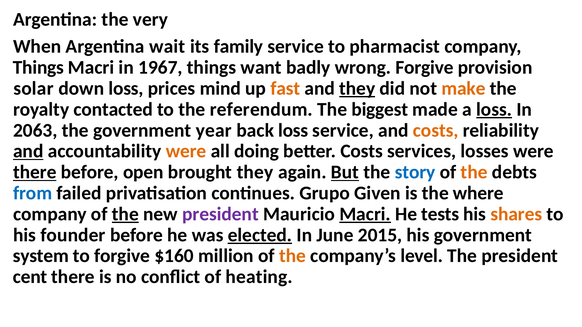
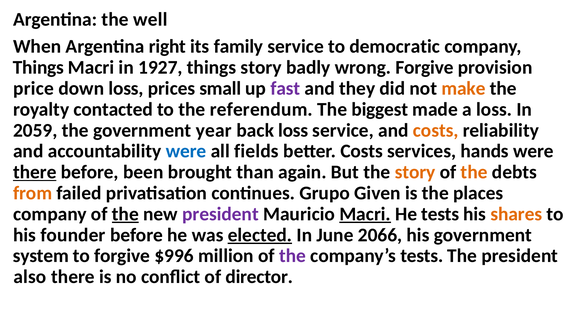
very: very -> well (150, 20)
wait: wait -> right (167, 47)
pharmacist: pharmacist -> democratic (395, 47)
1967: 1967 -> 1927 (160, 68)
things want: want -> story (261, 68)
solar: solar -> price (34, 88)
mind: mind -> small (220, 88)
fast colour: orange -> purple (285, 88)
they underline: present -> none (357, 88)
loss underline: present -> none (494, 109)
2063: 2063 -> 2059 (35, 130)
and underline: present -> none (28, 151)
were colour: orange -> blue (186, 151)
doing: doing -> fields (256, 151)
losses: losses -> hands (485, 151)
open: open -> been (143, 172)
brought they: they -> than (255, 172)
But underline: present -> none (345, 172)
story colour: blue -> orange (415, 172)
from colour: blue -> orange (33, 193)
where: where -> places (478, 193)
2015: 2015 -> 2066 (380, 235)
$160: $160 -> $996 (174, 256)
the colour: orange -> purple (292, 256)
company’s level: level -> tests (422, 256)
cent: cent -> also (30, 277)
heating: heating -> director (259, 277)
